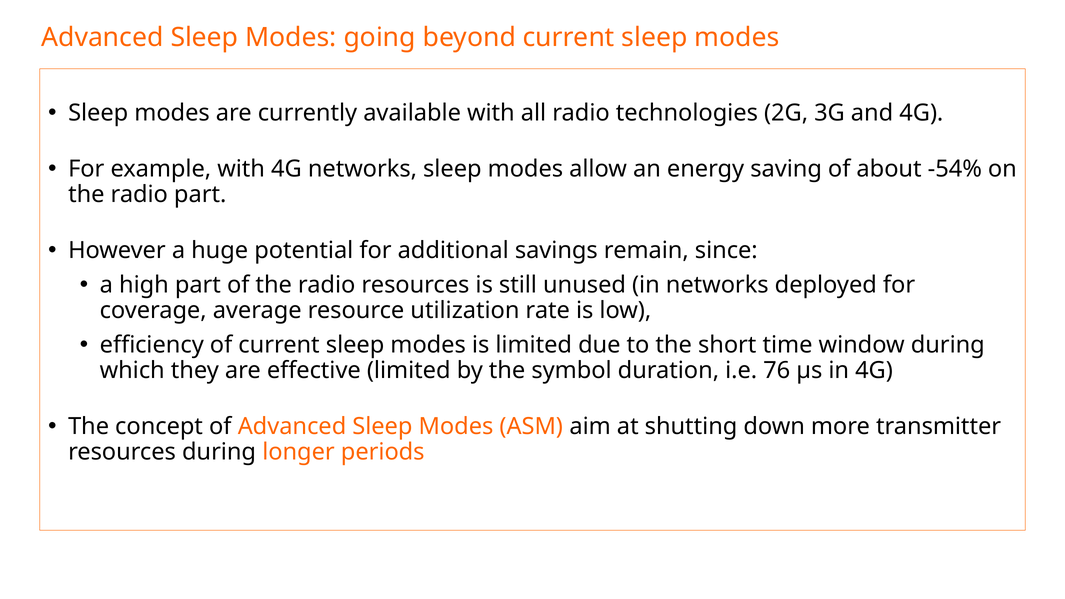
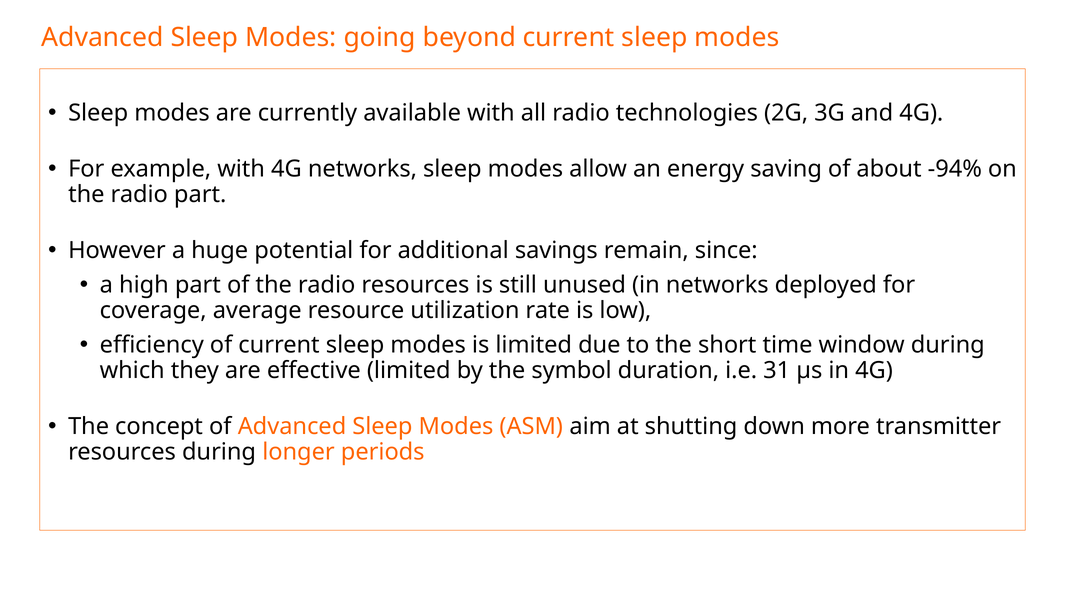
-54%: -54% -> -94% (955, 169)
76: 76 -> 31 (777, 371)
